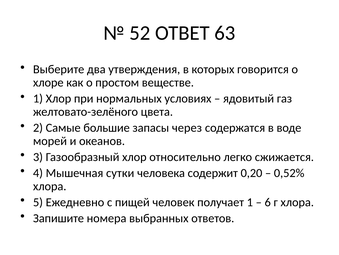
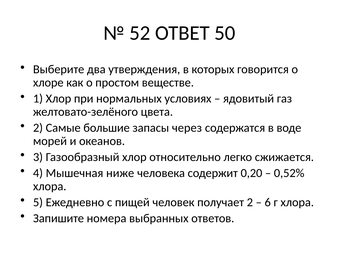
63: 63 -> 50 (225, 33)
сутки: сутки -> ниже (120, 173)
получает 1: 1 -> 2 (250, 202)
